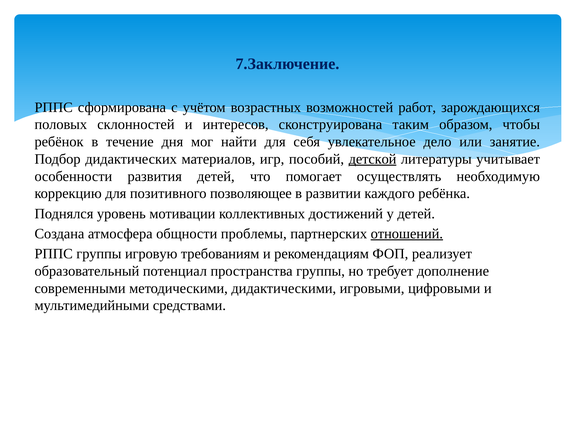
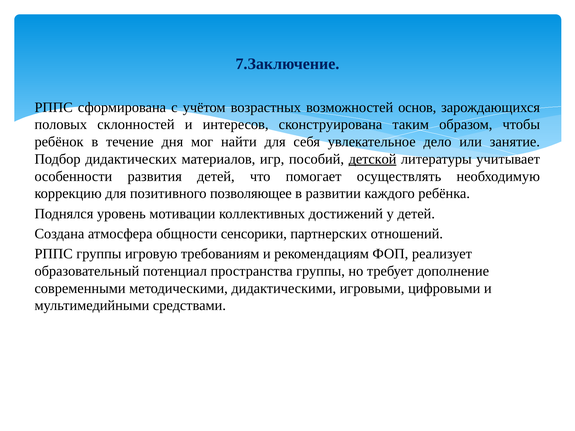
работ: работ -> основ (417, 107)
проблемы: проблемы -> сенсорики (254, 234)
отношений underline: present -> none (407, 234)
